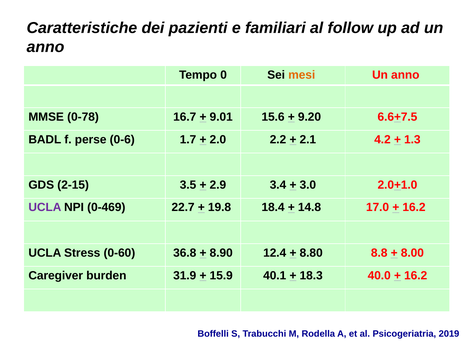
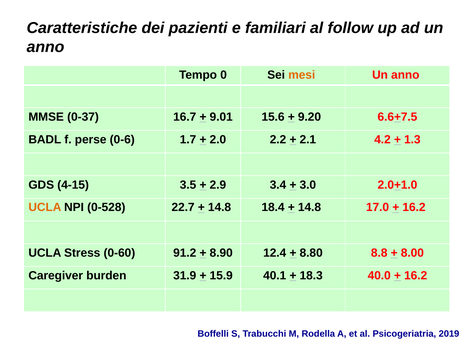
0-78: 0-78 -> 0-37 (83, 117)
2-15: 2-15 -> 4-15 (73, 185)
UCLA colour: purple -> orange (45, 208)
0-469: 0-469 -> 0-528 (106, 208)
19.8: 19.8 -> 14.8 (220, 208)
36.8: 36.8 -> 91.2 (185, 253)
